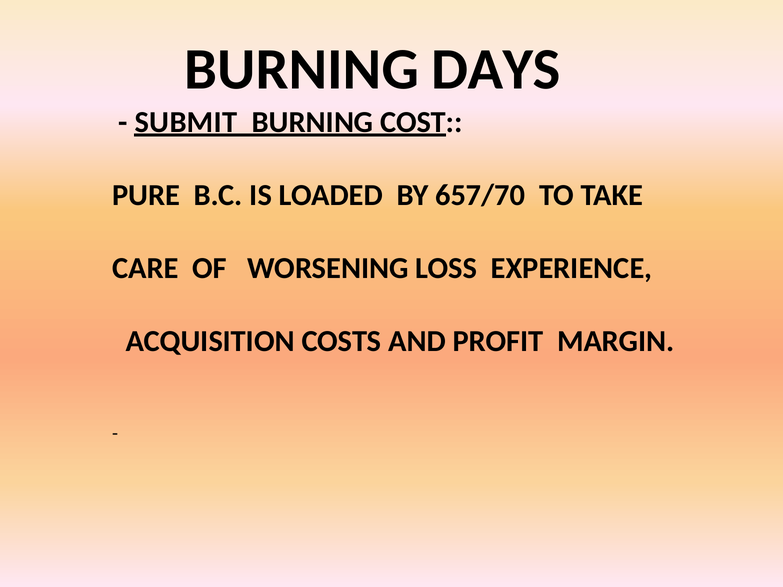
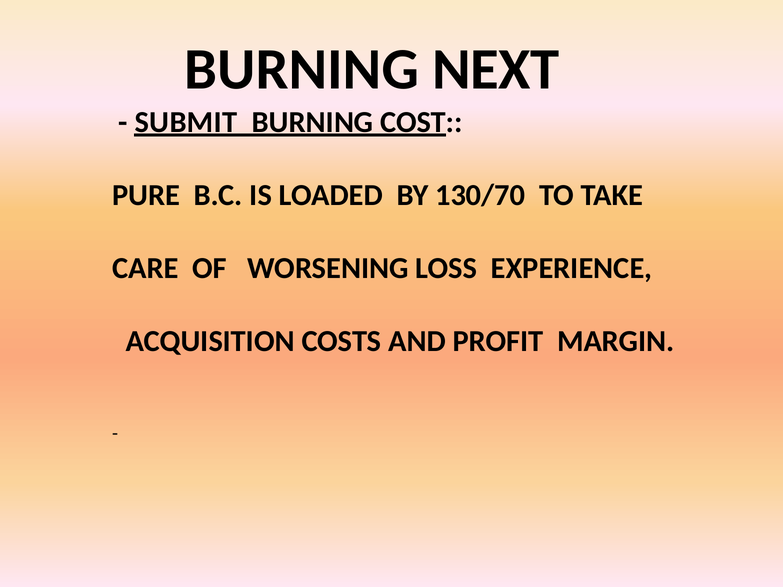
DAYS: DAYS -> NEXT (496, 69)
657/70: 657/70 -> 130/70 (480, 195)
